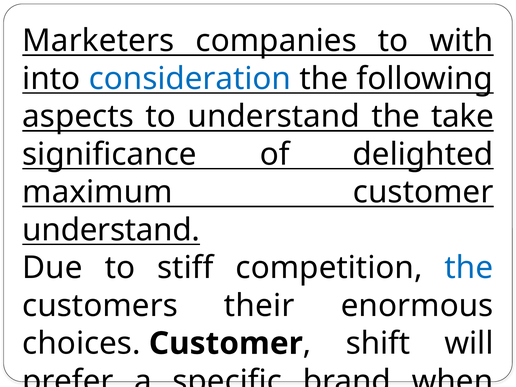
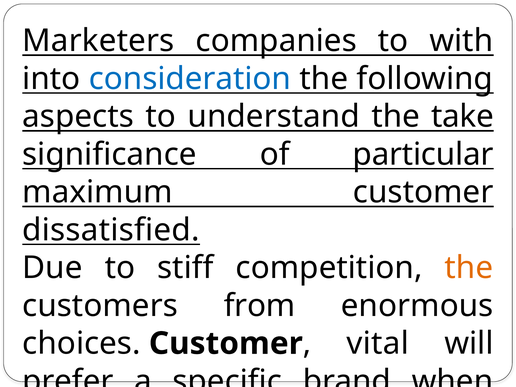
delighted: delighted -> particular (423, 154)
understand: understand -> dissatisfied (111, 230)
the colour: blue -> orange (469, 268)
their: their -> from (260, 306)
shift: shift -> vital (378, 343)
